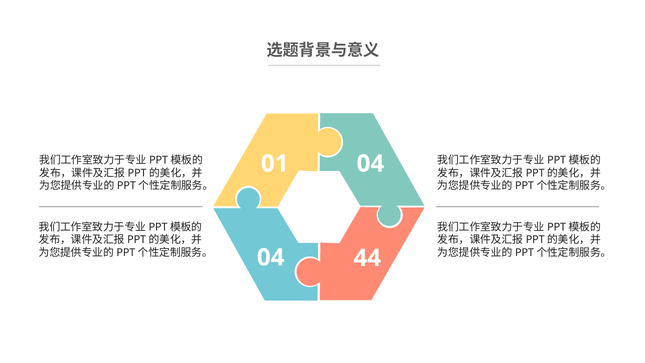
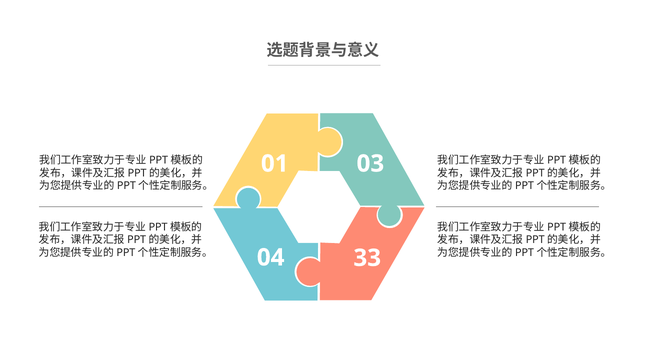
01 04: 04 -> 03 (370, 164)
44: 44 -> 33 (367, 258)
